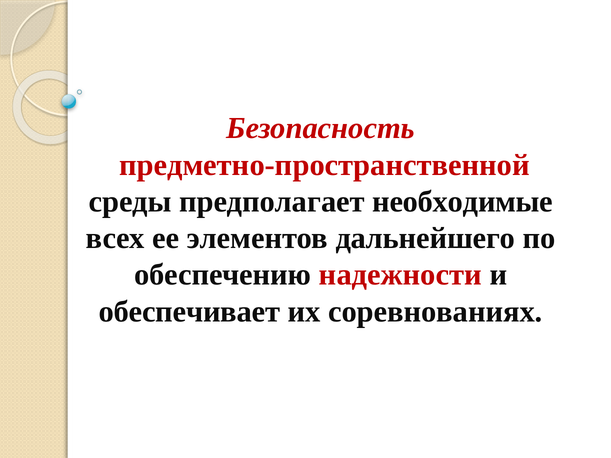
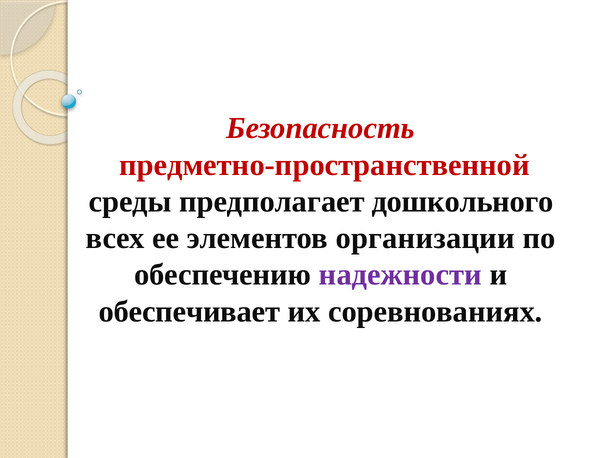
необходимые: необходимые -> дошкольного (463, 202)
дальнейшего: дальнейшего -> организации (425, 238)
надежности colour: red -> purple (400, 275)
